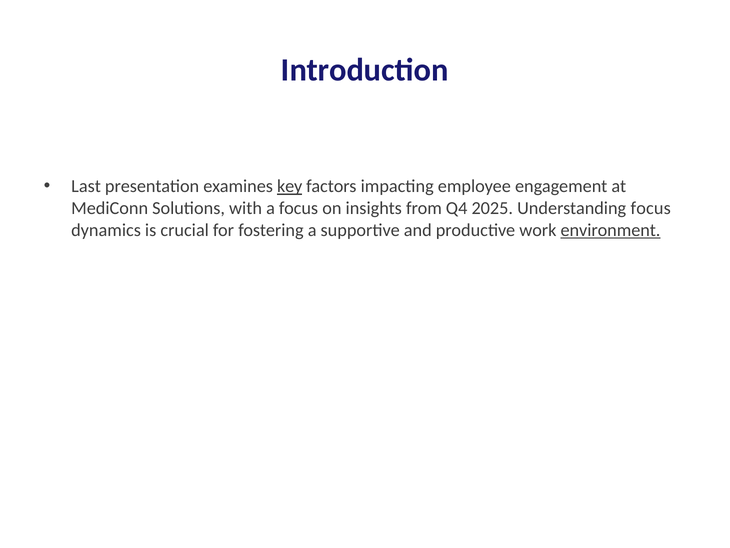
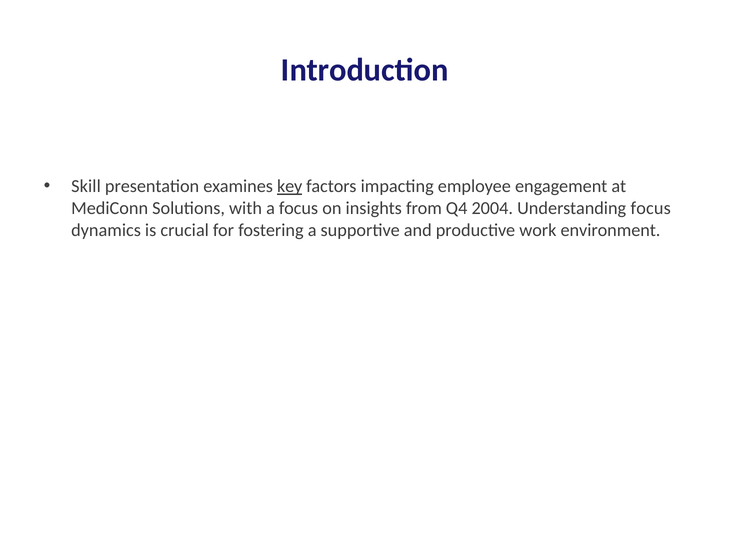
Last: Last -> Skill (86, 186)
2025: 2025 -> 2004 (492, 208)
environment underline: present -> none (611, 230)
